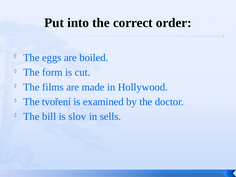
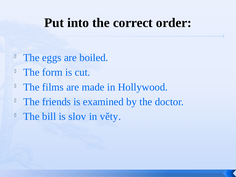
tvoření: tvoření -> friends (56, 102)
sells: sells -> věty (110, 116)
